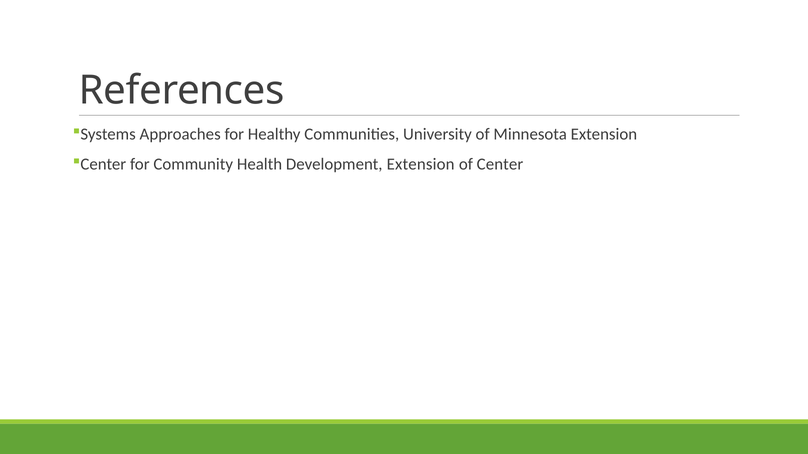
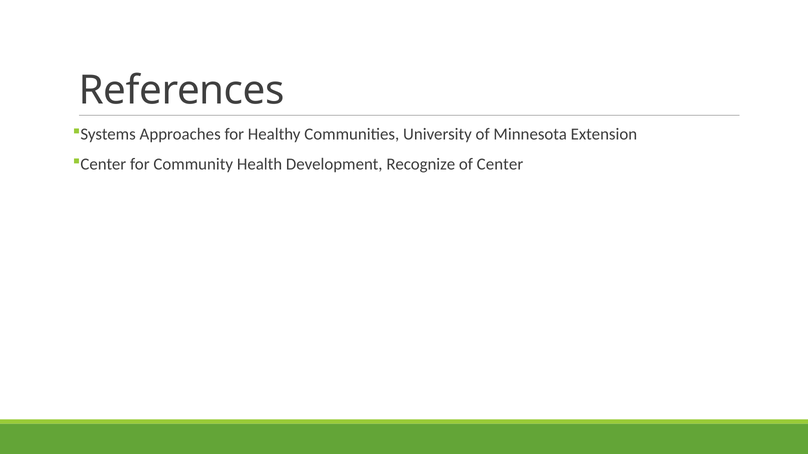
Development Extension: Extension -> Recognize (421, 164)
